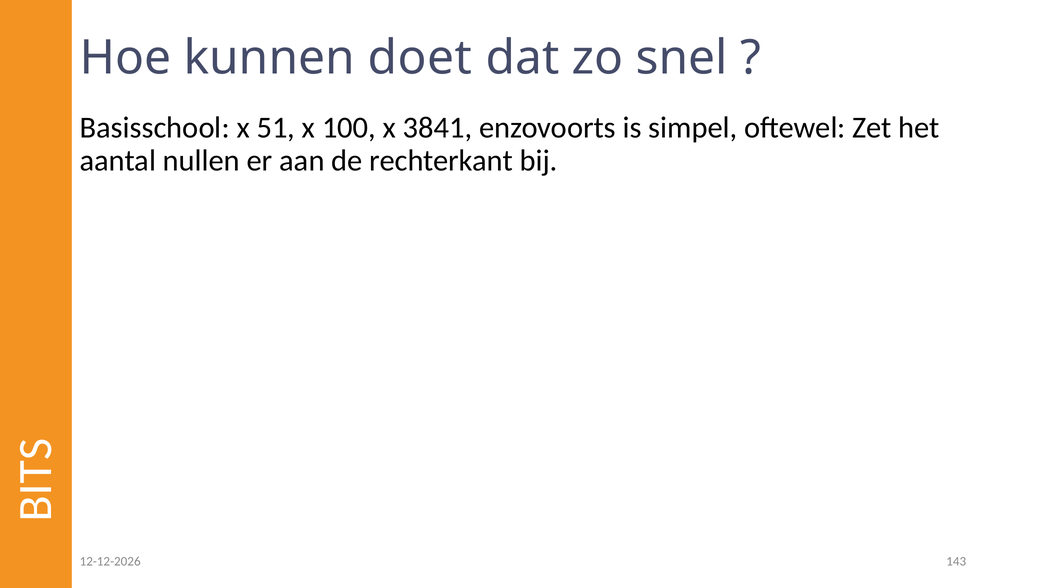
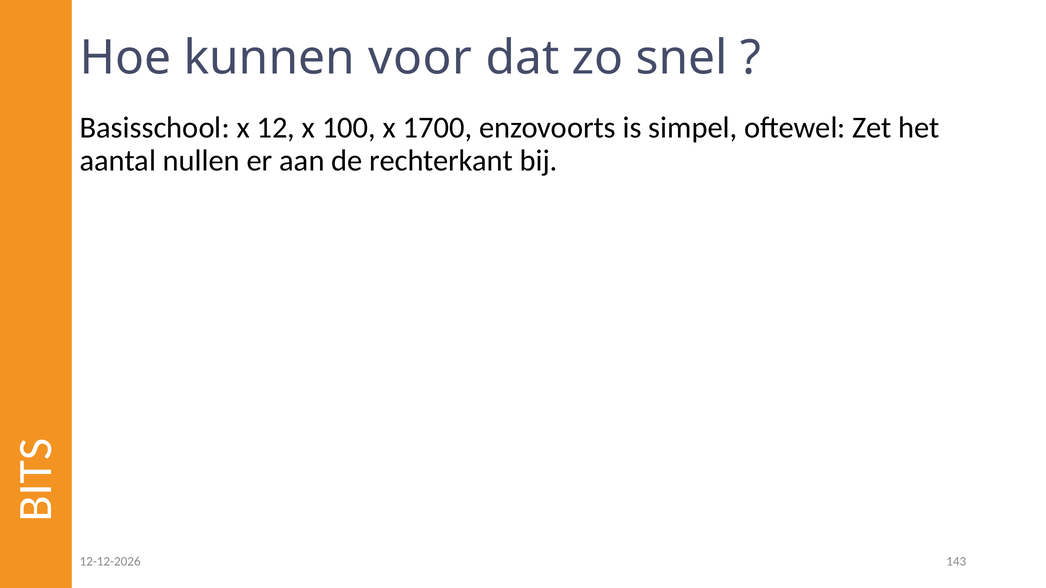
doet: doet -> voor (420, 58)
51: 51 -> 12 (276, 128)
3841: 3841 -> 1700 (438, 128)
